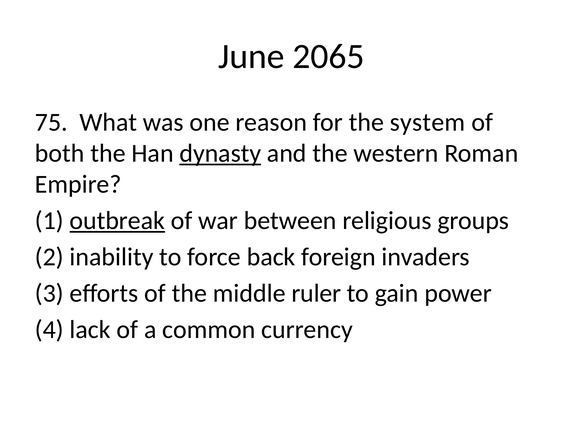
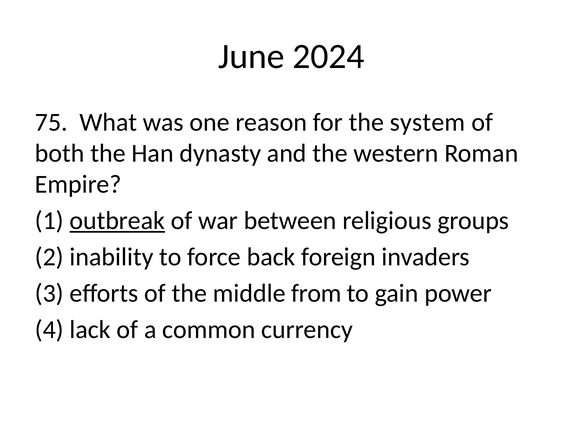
2065: 2065 -> 2024 (329, 56)
dynasty underline: present -> none (220, 153)
ruler: ruler -> from (316, 293)
